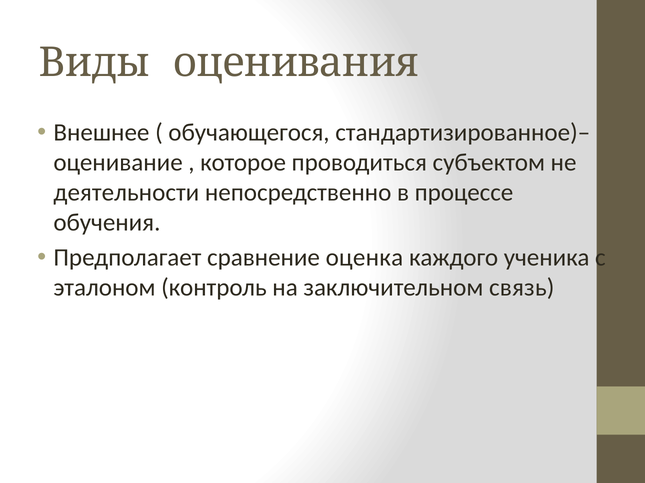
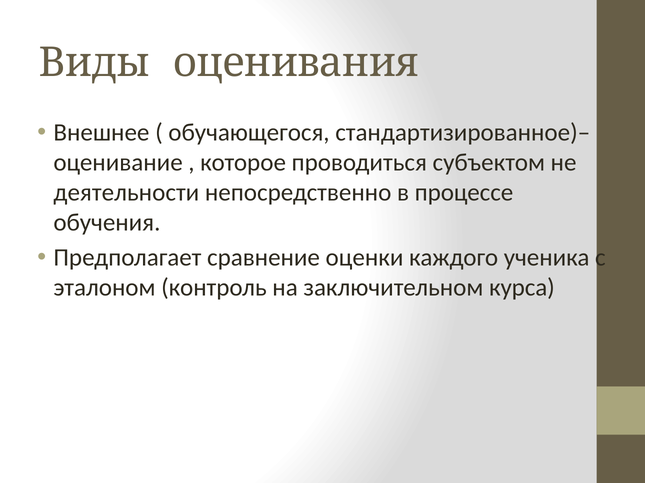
оценка: оценка -> оценки (365, 258)
связь: связь -> курса (522, 288)
